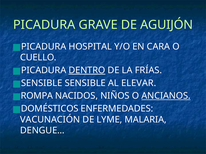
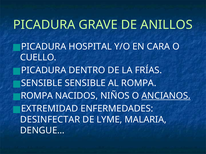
AGUIJÓN: AGUIJÓN -> ANILLOS (167, 25)
DENTRO underline: present -> none (87, 70)
AL ELEVAR: ELEVAR -> ROMPA (139, 83)
DOMÉSTICOS: DOMÉSTICOS -> EXTREMIDAD (50, 109)
VACUNACIÓN: VACUNACIÓN -> DESINFECTAR (50, 120)
